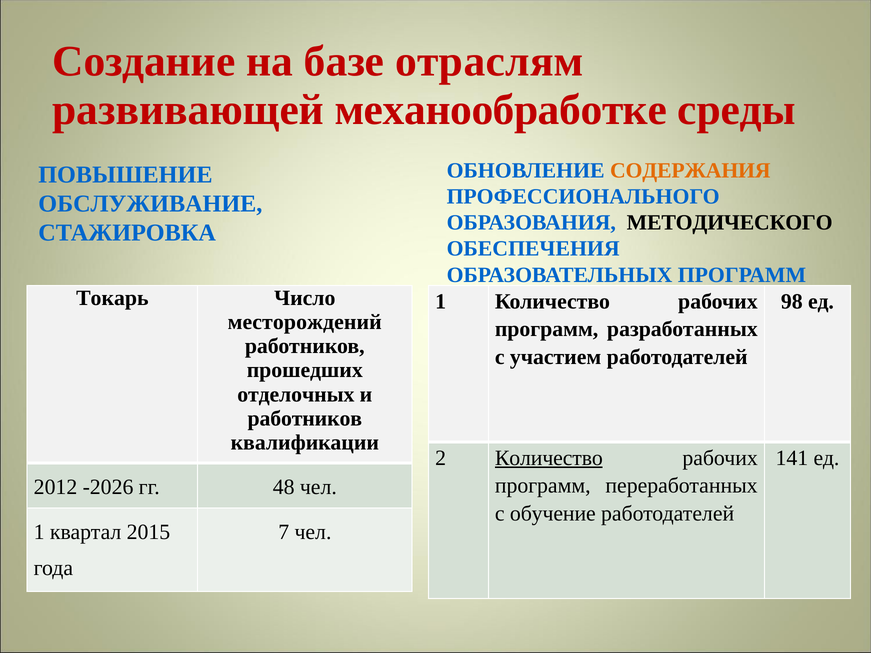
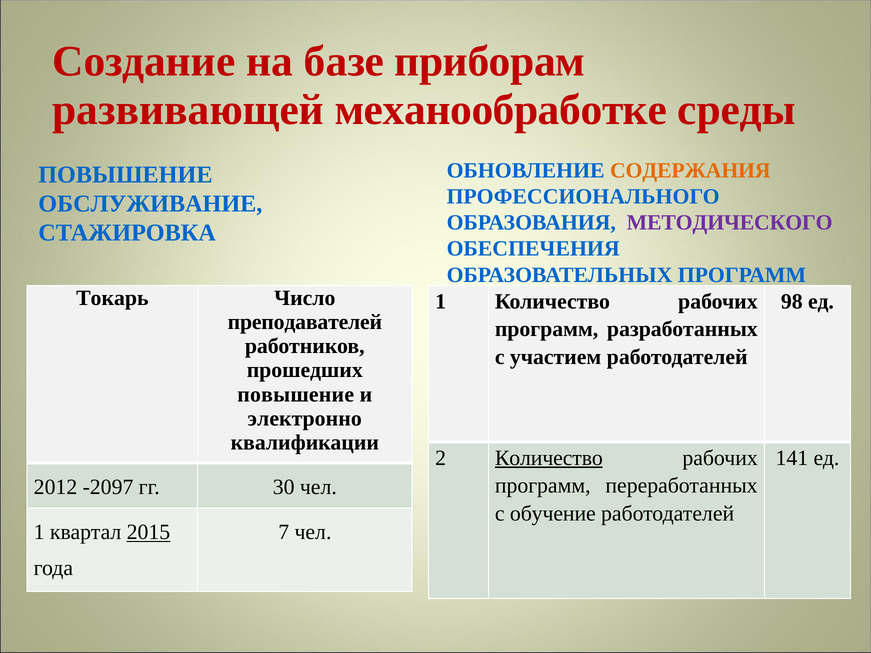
отраслям: отраслям -> приборам (490, 62)
МЕТОДИЧЕСКОГО colour: black -> purple (730, 223)
месторождений: месторождений -> преподавателей (305, 322)
отделочных: отделочных -> повышение (296, 394)
работников: работников -> электронно (305, 419)
-2026: -2026 -> -2097 (108, 487)
48: 48 -> 30 (284, 487)
2015 underline: none -> present (149, 532)
